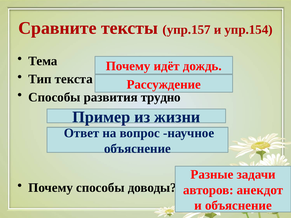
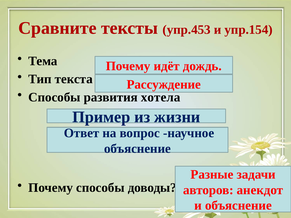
упр.157: упр.157 -> упр.453 (187, 30)
трудно: трудно -> хотела (161, 97)
